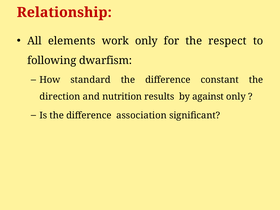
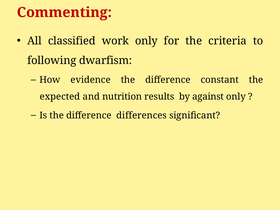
Relationship: Relationship -> Commenting (64, 12)
elements: elements -> classified (72, 41)
respect: respect -> criteria (228, 41)
standard: standard -> evidence (91, 80)
direction: direction -> expected (60, 97)
association: association -> differences (142, 115)
